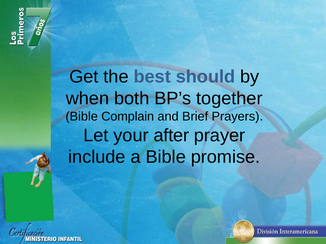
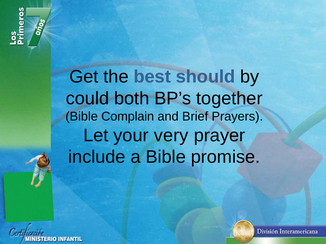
when: when -> could (87, 99)
after: after -> very (171, 136)
